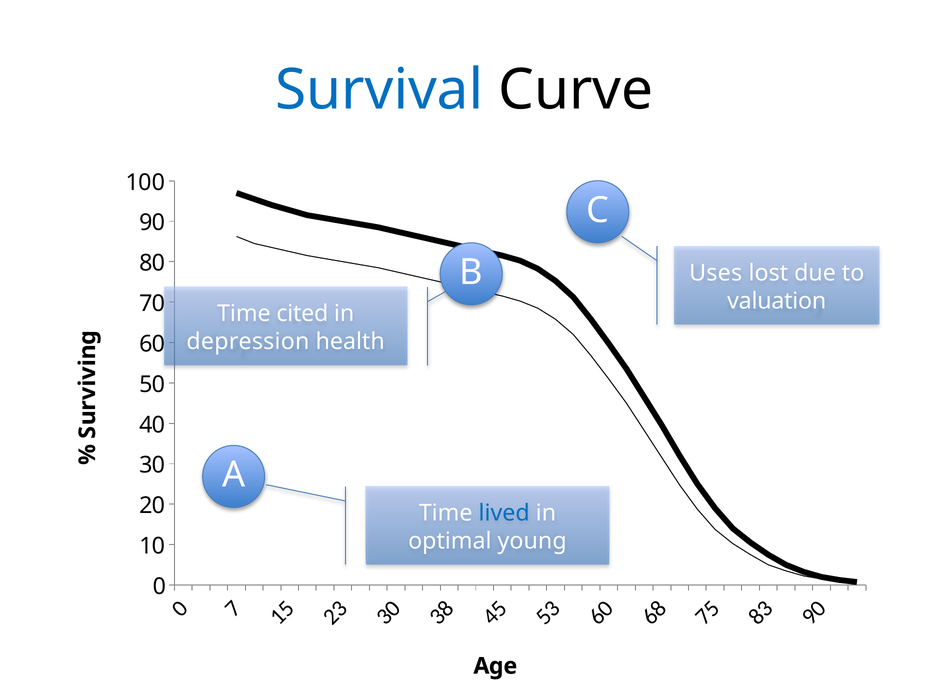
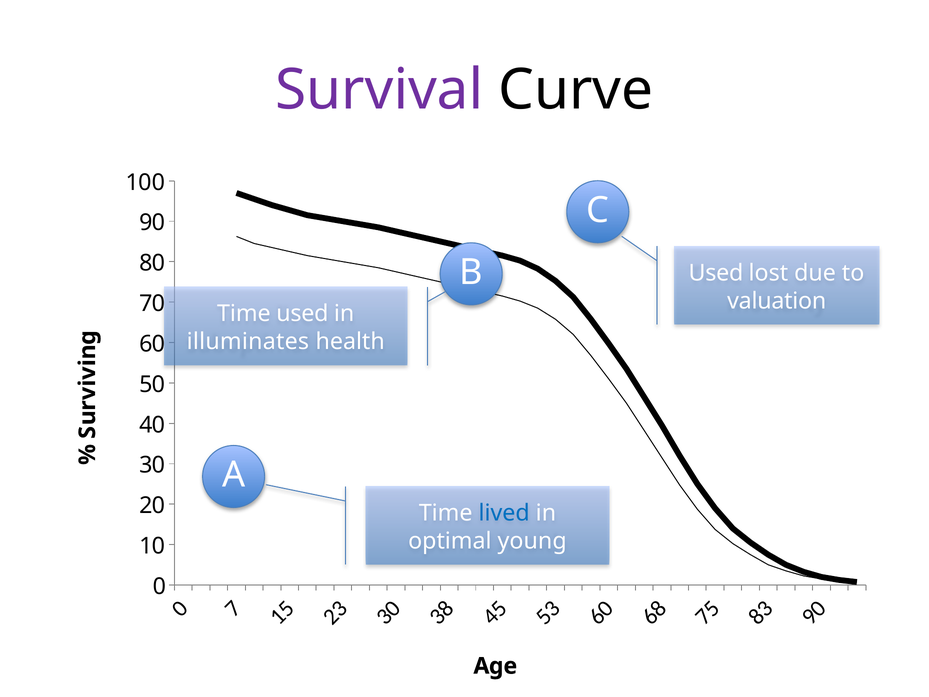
Survival colour: blue -> purple (379, 90)
Uses: Uses -> Used (716, 273)
Time cited: cited -> used (302, 314)
depression: depression -> illuminates (248, 342)
